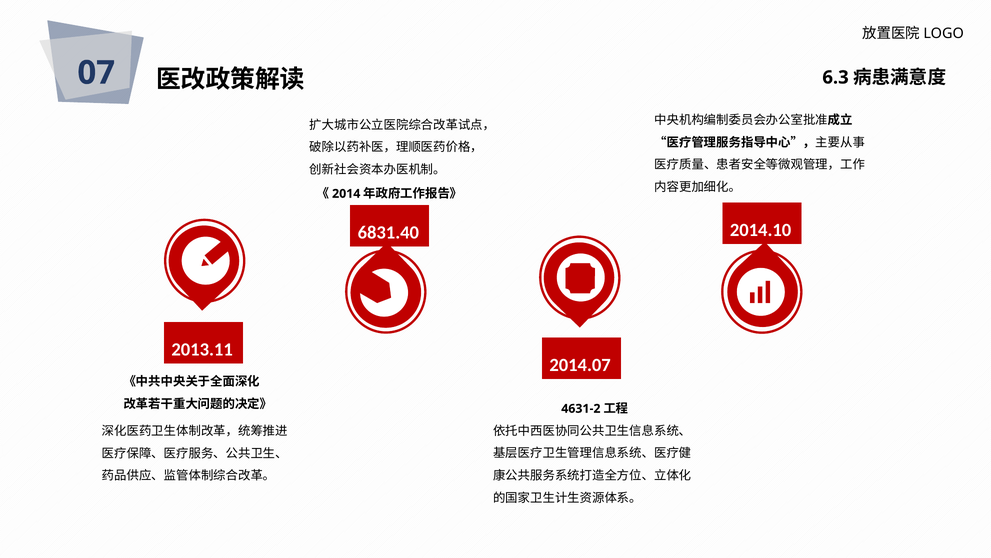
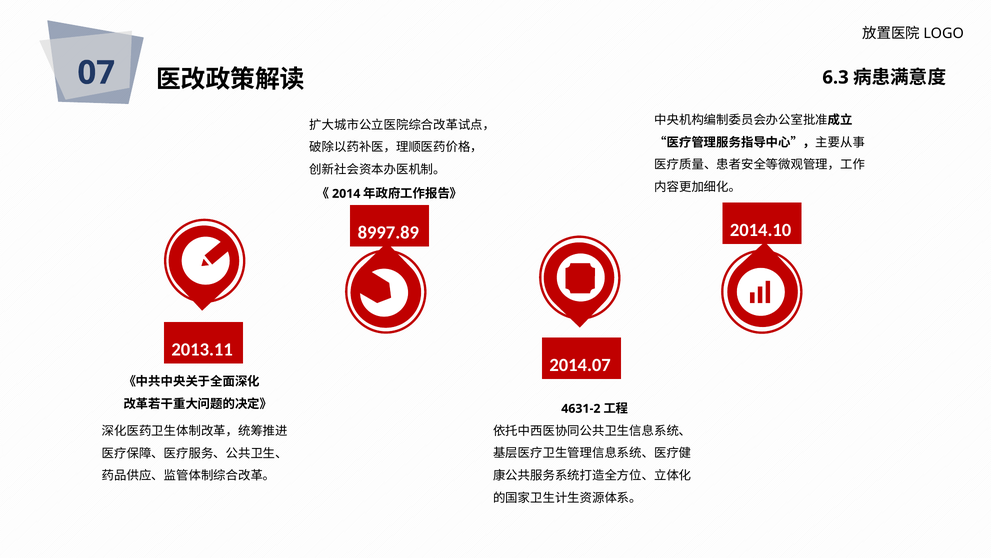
6831.40: 6831.40 -> 8997.89 (388, 232)
